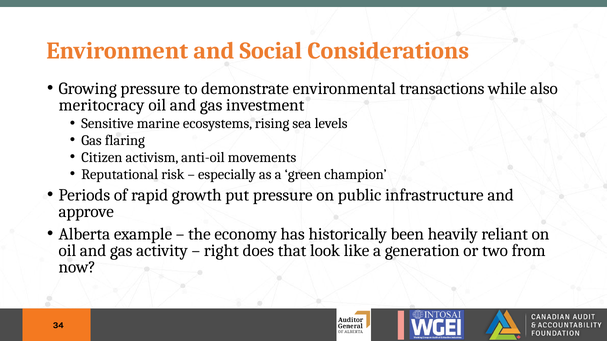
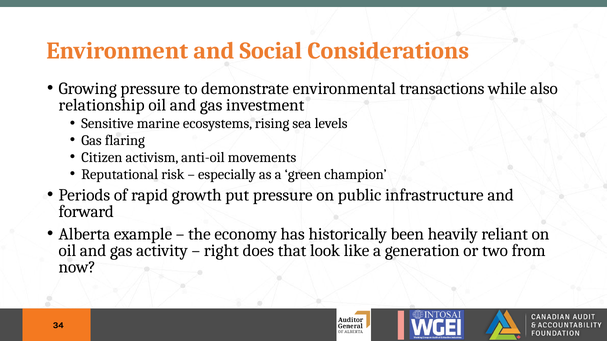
meritocracy: meritocracy -> relationship (102, 105)
approve: approve -> forward (86, 212)
